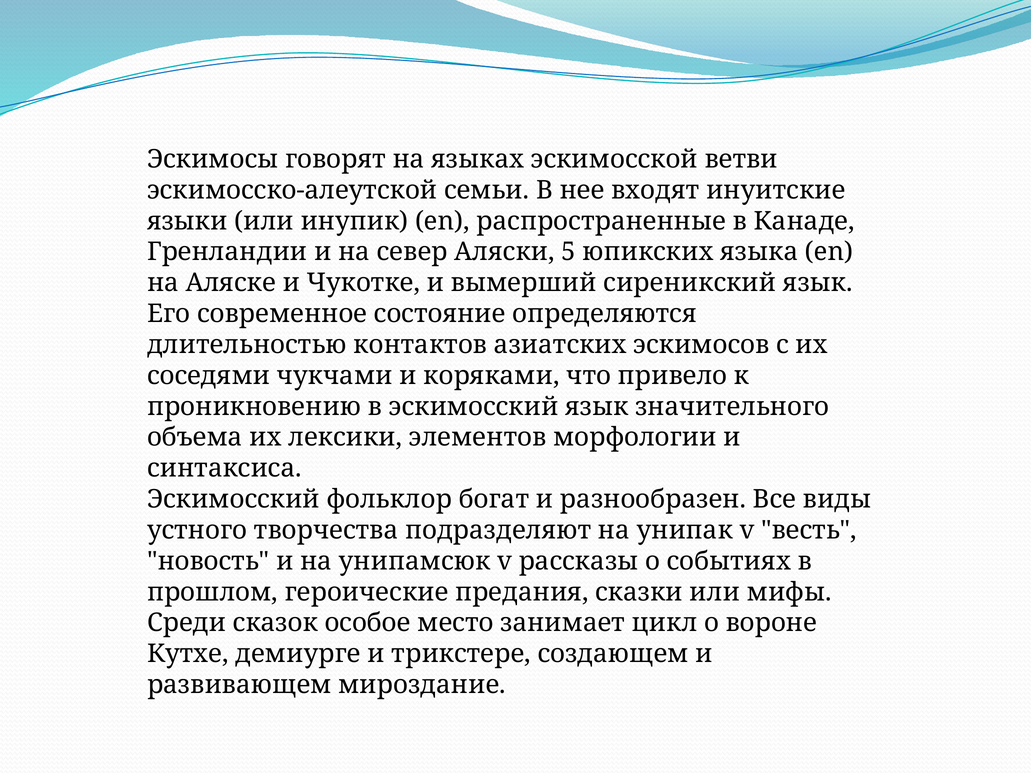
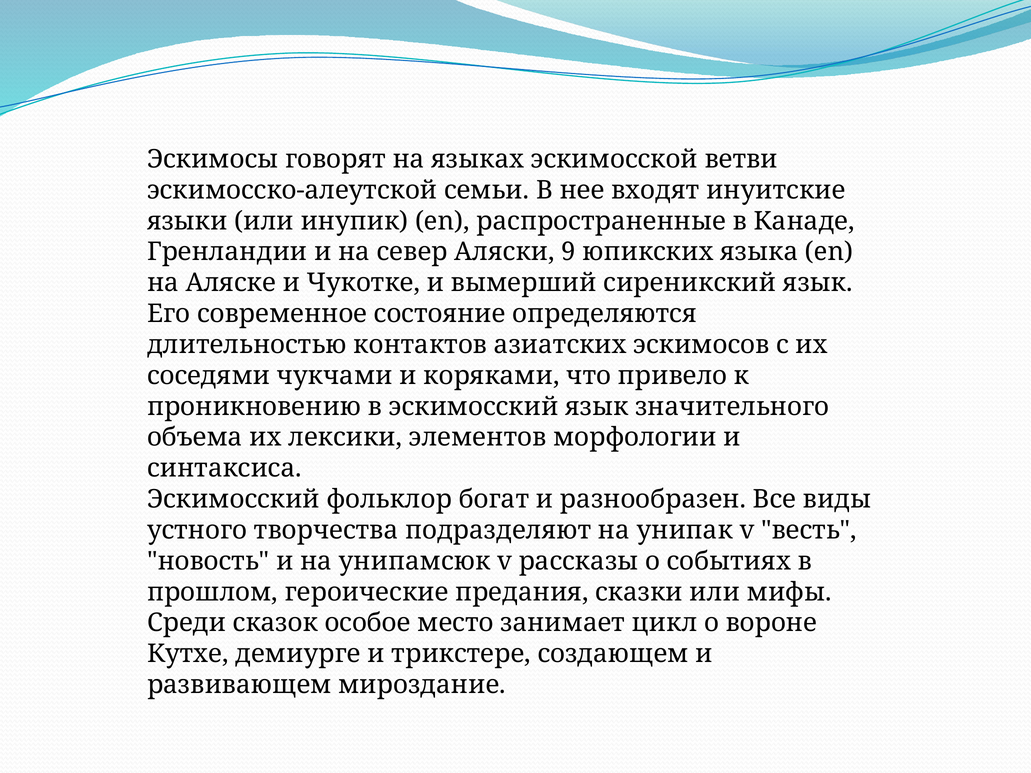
5: 5 -> 9 (569, 252)
